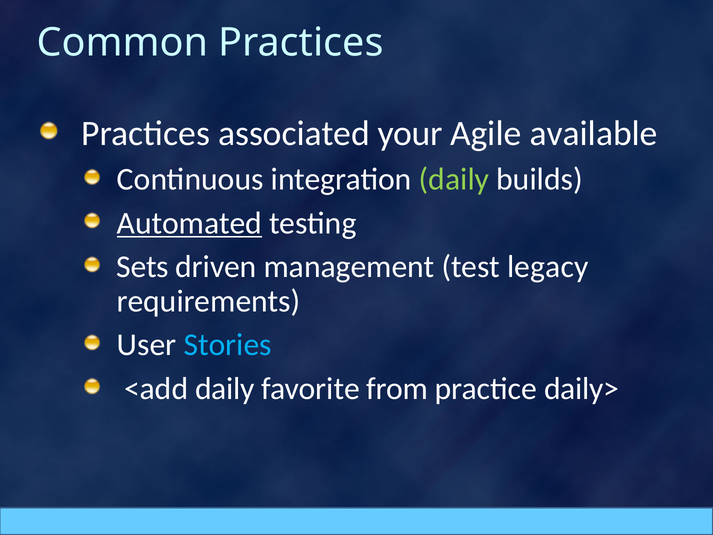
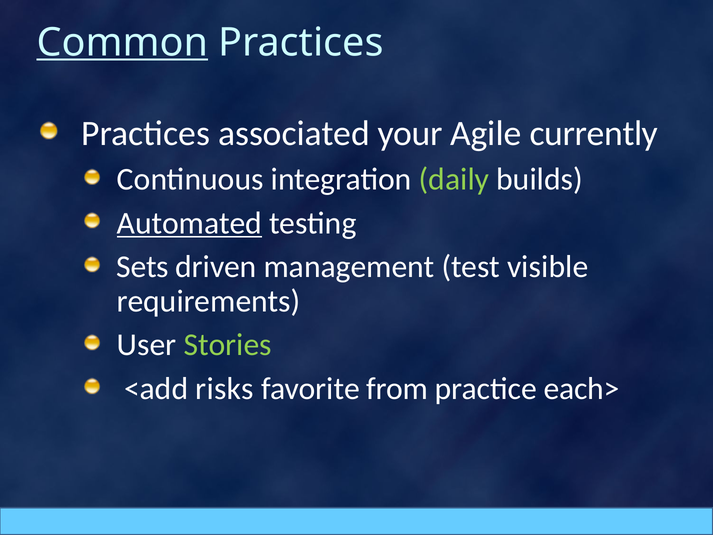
Common underline: none -> present (122, 42)
available: available -> currently (594, 133)
legacy: legacy -> visible (548, 267)
Stories colour: light blue -> light green (228, 345)
<add daily: daily -> risks (225, 389)
daily>: daily> -> each> (582, 389)
